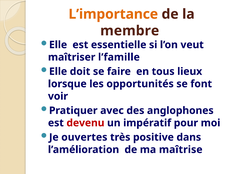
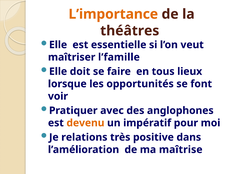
membre: membre -> théâtres (130, 31)
devenu colour: red -> orange (85, 123)
ouvertes: ouvertes -> relations (84, 137)
